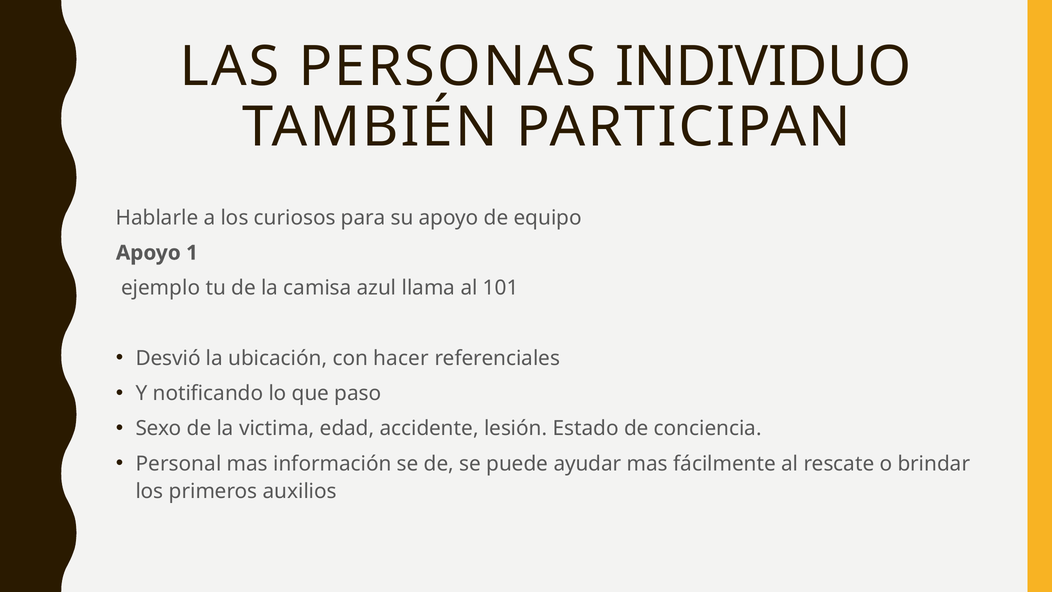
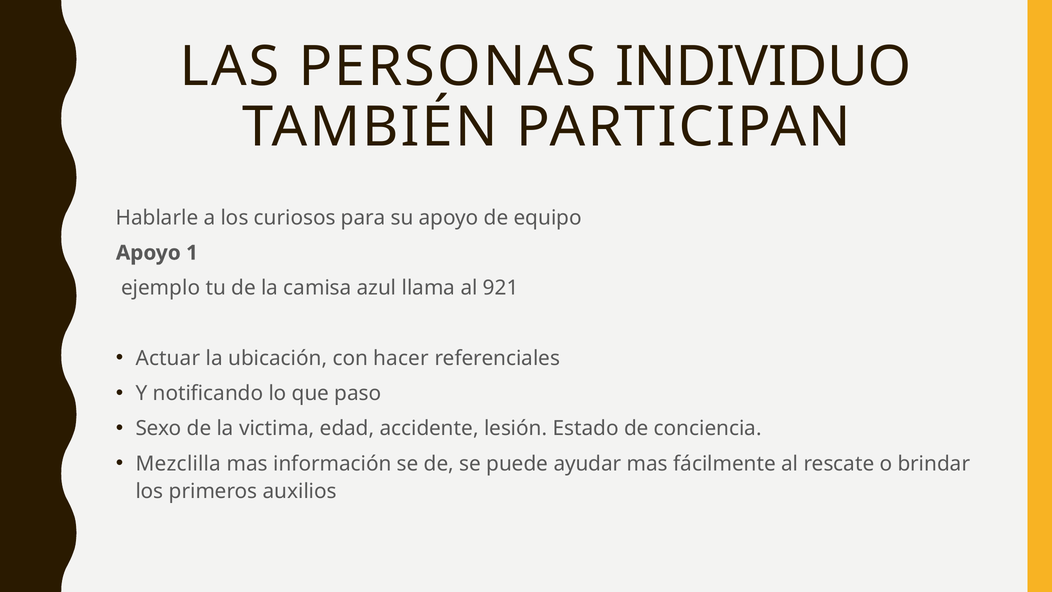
101: 101 -> 921 (501, 288)
Desvió: Desvió -> Actuar (168, 358)
Personal: Personal -> Mezclilla (178, 464)
